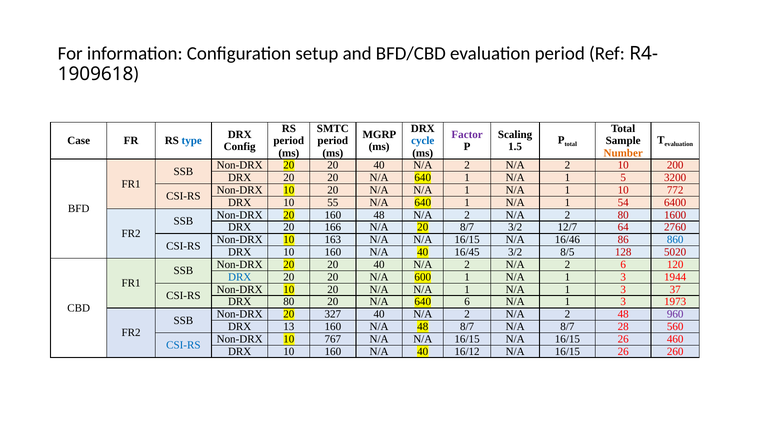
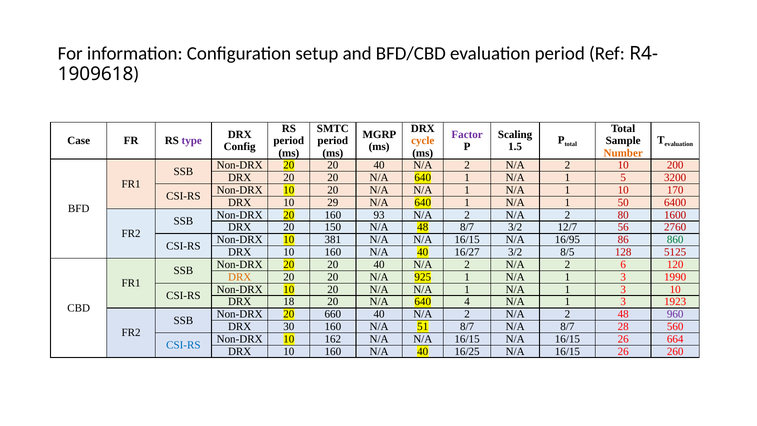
type colour: blue -> purple (192, 141)
cycle colour: blue -> orange (423, 141)
772: 772 -> 170 (675, 190)
55: 55 -> 29 (333, 202)
54: 54 -> 50 (623, 202)
160 48: 48 -> 93 (379, 215)
166: 166 -> 150 (333, 227)
N/A 20: 20 -> 48 (423, 227)
64: 64 -> 56 (623, 227)
163: 163 -> 381 (333, 240)
16/46: 16/46 -> 16/95 (567, 240)
860 colour: blue -> green (675, 240)
16/45: 16/45 -> 16/27 (467, 252)
5020: 5020 -> 5125 (675, 252)
DRX colour: blue -> orange (240, 277)
600: 600 -> 925 (423, 277)
1944: 1944 -> 1990 (675, 277)
3 37: 37 -> 10 (675, 289)
DRX 80: 80 -> 18 (289, 302)
640 6: 6 -> 4 (467, 302)
1973: 1973 -> 1923 (675, 302)
327: 327 -> 660 (333, 314)
13: 13 -> 30 (289, 326)
N/A 48: 48 -> 51 (423, 326)
767: 767 -> 162 (333, 339)
460: 460 -> 664 (675, 339)
16/12: 16/12 -> 16/25 (467, 351)
